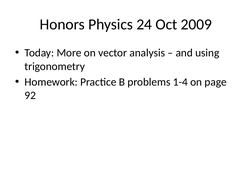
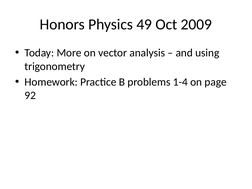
24: 24 -> 49 (144, 24)
